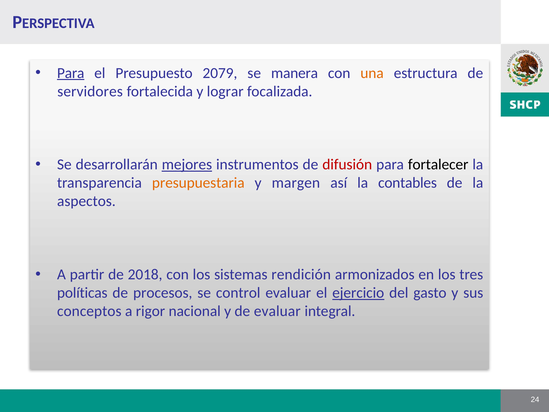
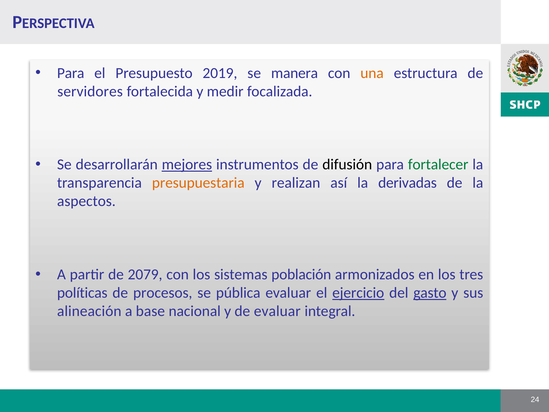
Para underline: present -> none (71, 73)
2079: 2079 -> 2019 (220, 73)
lograr: lograr -> medir (225, 91)
difusión colour: red -> black (347, 165)
fortalecer colour: black -> green (438, 165)
margen: margen -> realizan (296, 183)
contables: contables -> derivadas (408, 183)
2018: 2018 -> 2079 (145, 274)
rendición: rendición -> población (301, 274)
control: control -> pública (238, 293)
gasto underline: none -> present (430, 293)
conceptos: conceptos -> alineación (89, 311)
rigor: rigor -> base (150, 311)
